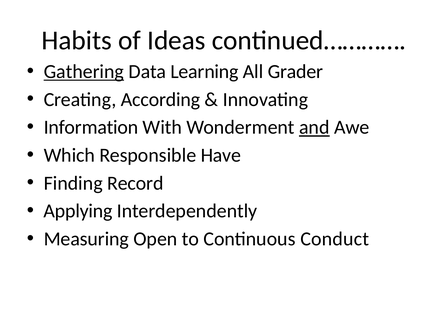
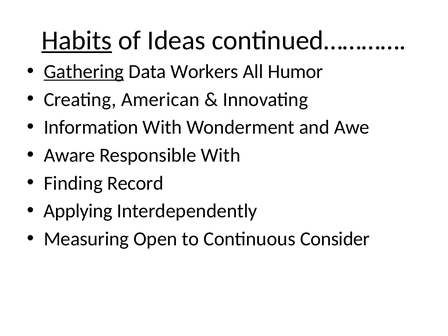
Habits underline: none -> present (77, 40)
Learning: Learning -> Workers (205, 72)
Grader: Grader -> Humor (295, 72)
According: According -> American (160, 99)
and underline: present -> none (314, 127)
Which: Which -> Aware (69, 155)
Responsible Have: Have -> With (221, 155)
Conduct: Conduct -> Consider (335, 239)
